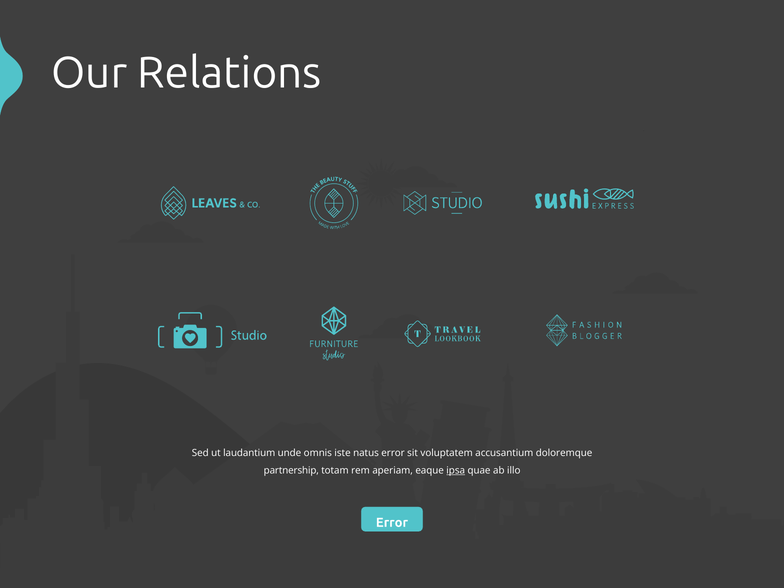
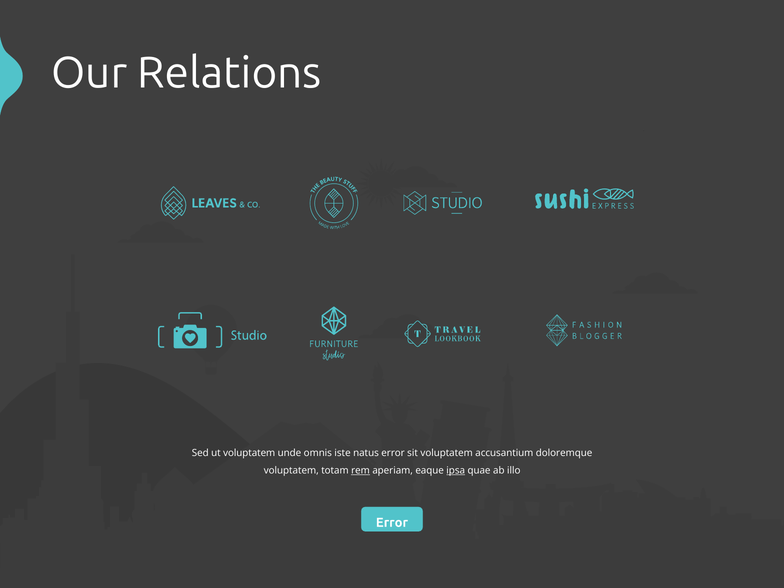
ut laudantium: laudantium -> voluptatem (249, 453)
partnership: partnership -> voluptatem (291, 470)
rem underline: none -> present (360, 470)
